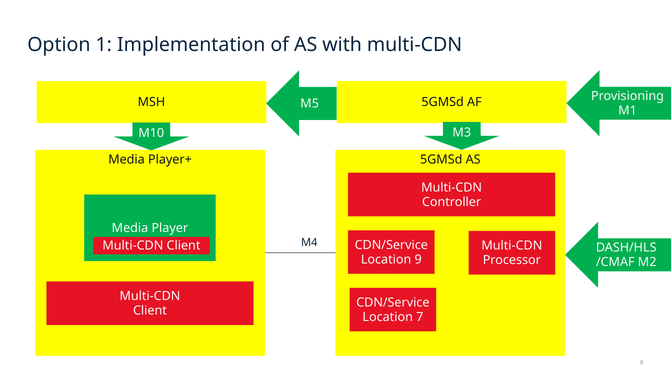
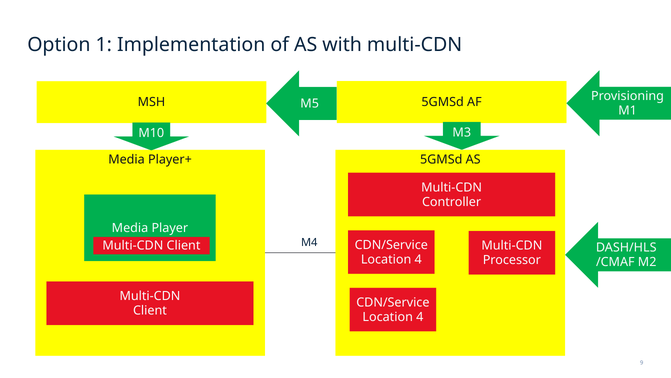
9: 9 -> 4 (418, 259)
7: 7 -> 4 (420, 317)
